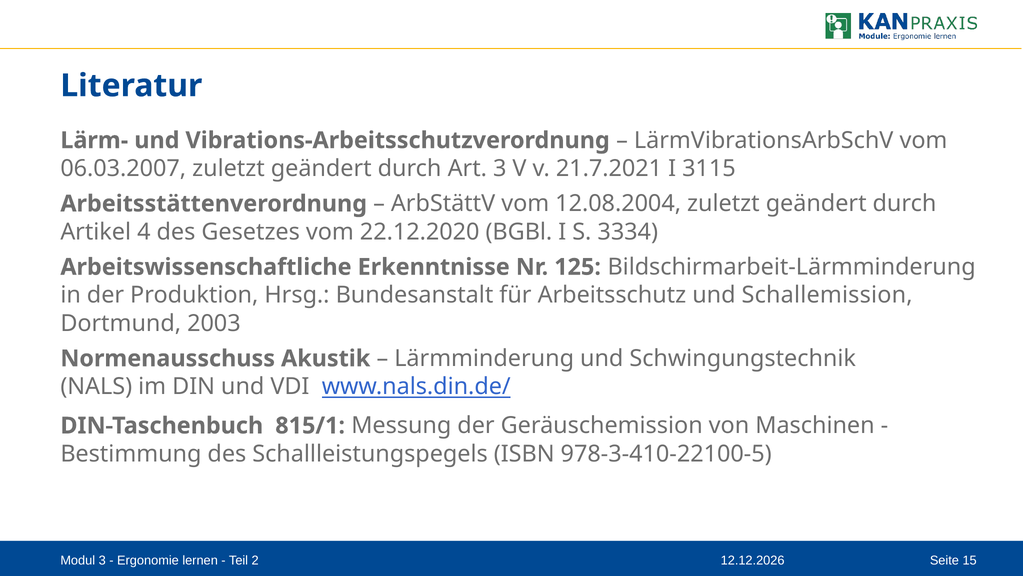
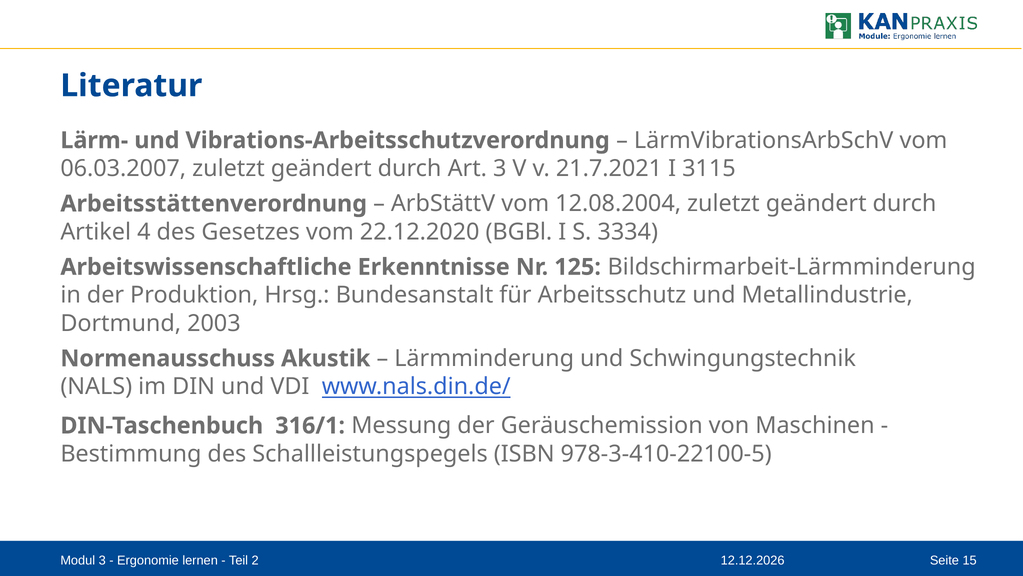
Schallemission: Schallemission -> Metallindustrie (827, 295)
815/1: 815/1 -> 316/1 (310, 425)
